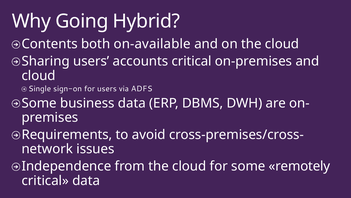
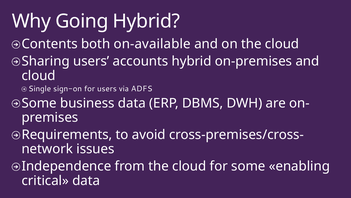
accounts critical: critical -> hybrid (192, 61)
remotely: remotely -> enabling (299, 166)
